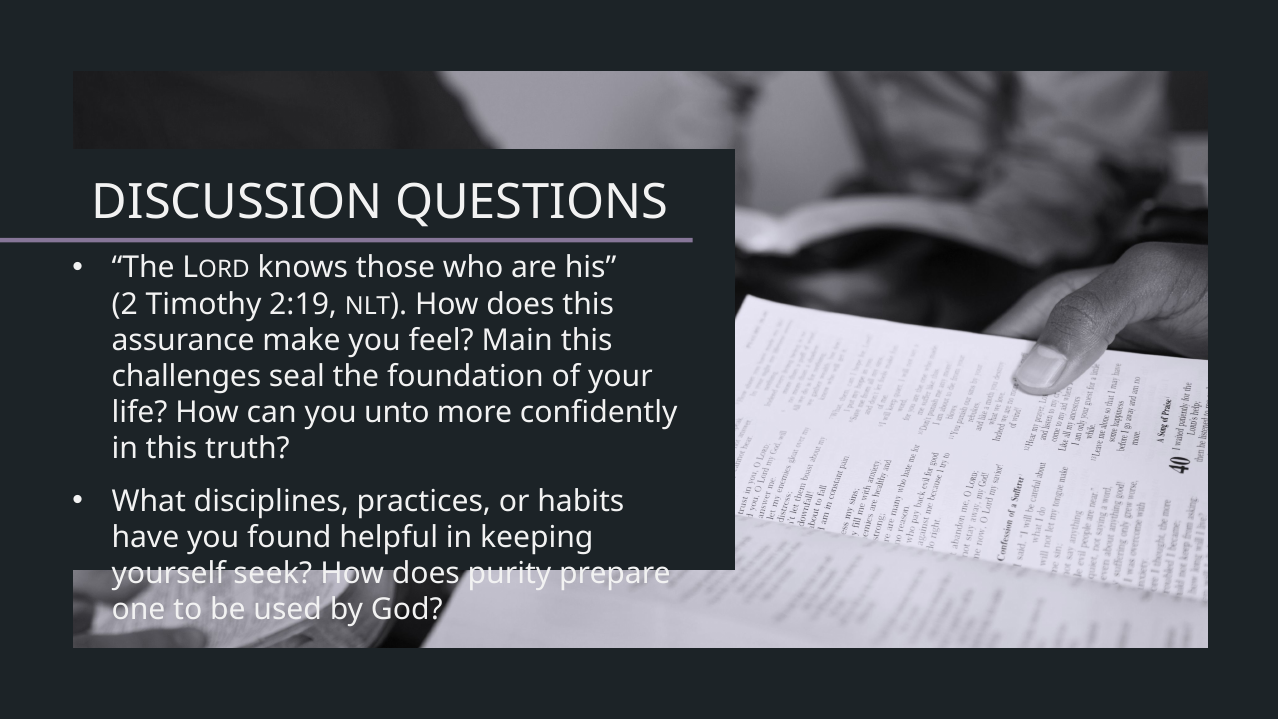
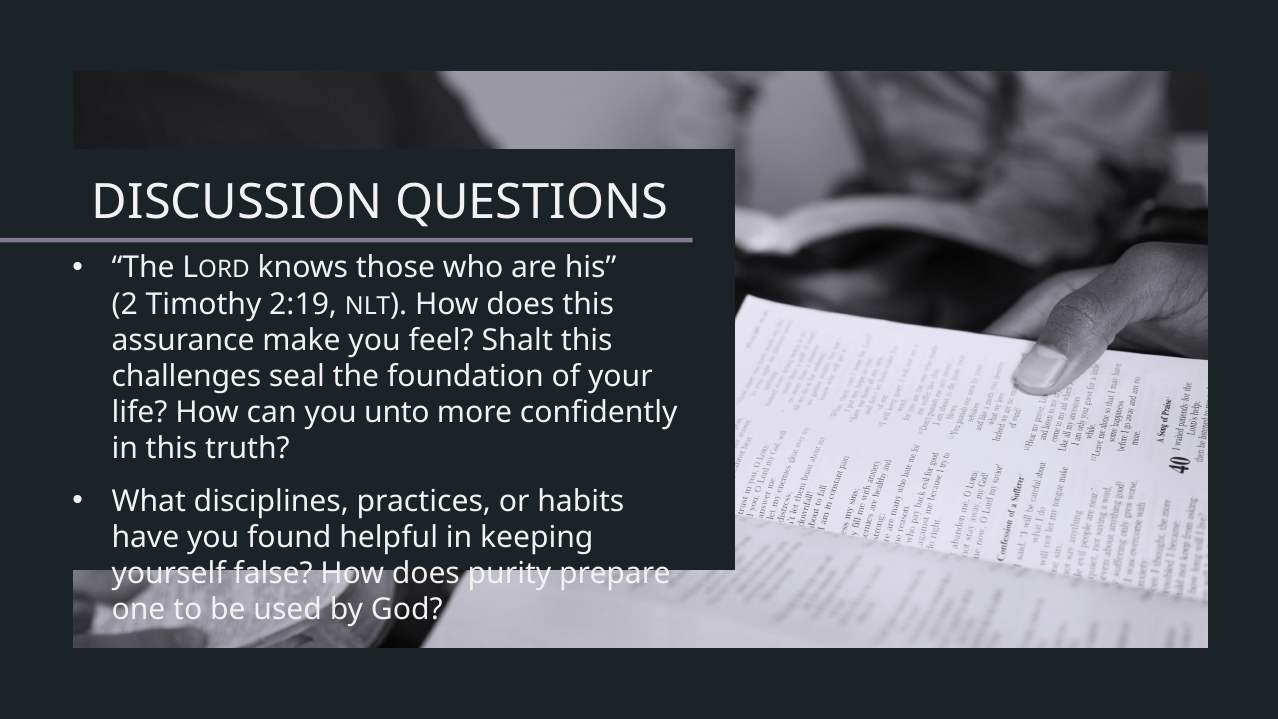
Main: Main -> Shalt (517, 340)
seek: seek -> false (273, 573)
